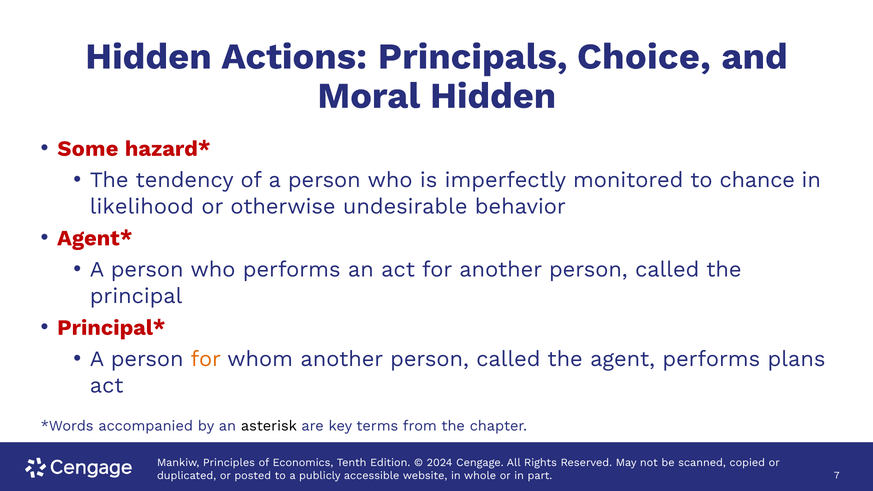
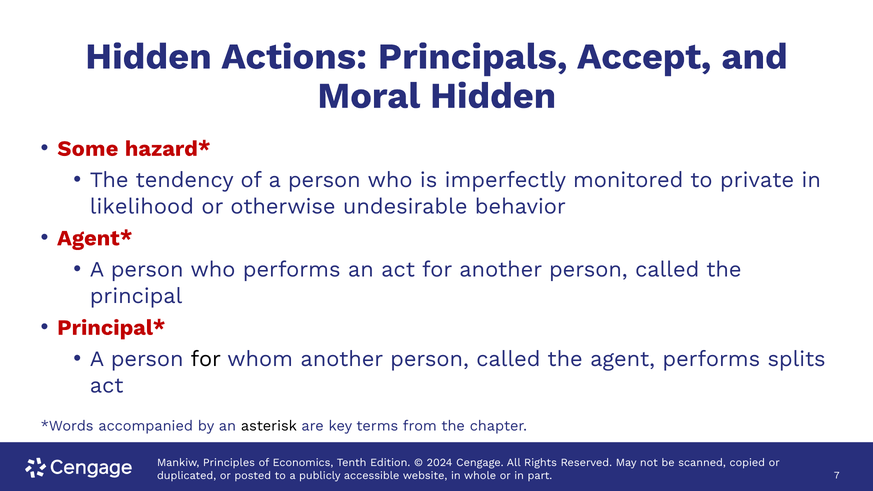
Choice: Choice -> Accept (644, 57)
chance: chance -> private (757, 180)
for colour: orange -> black (206, 359)
plans: plans -> splits (797, 359)
